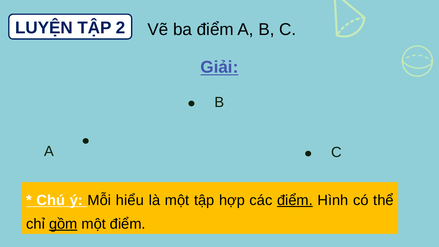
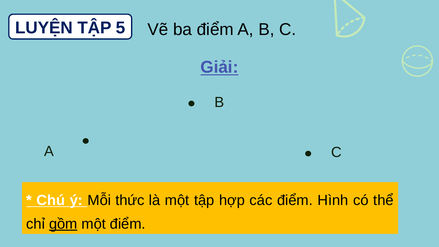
2: 2 -> 5 (121, 28)
hiểu: hiểu -> thức (130, 200)
điểm underline: present -> none (295, 200)
